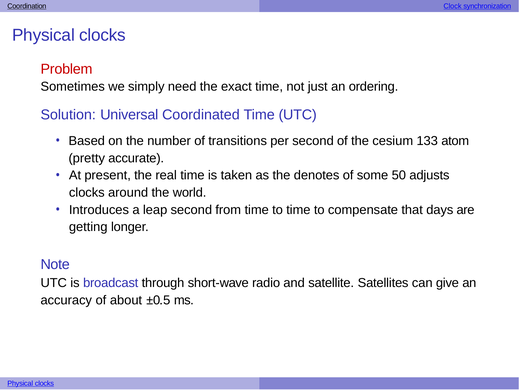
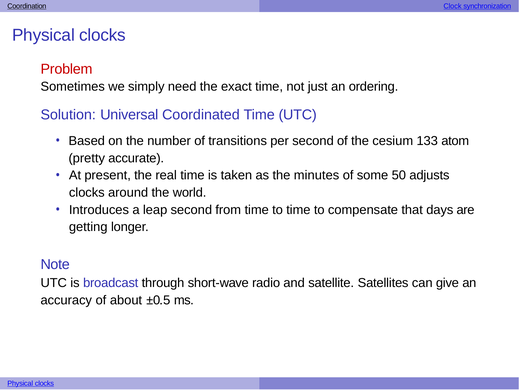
denotes: denotes -> minutes (317, 175)
